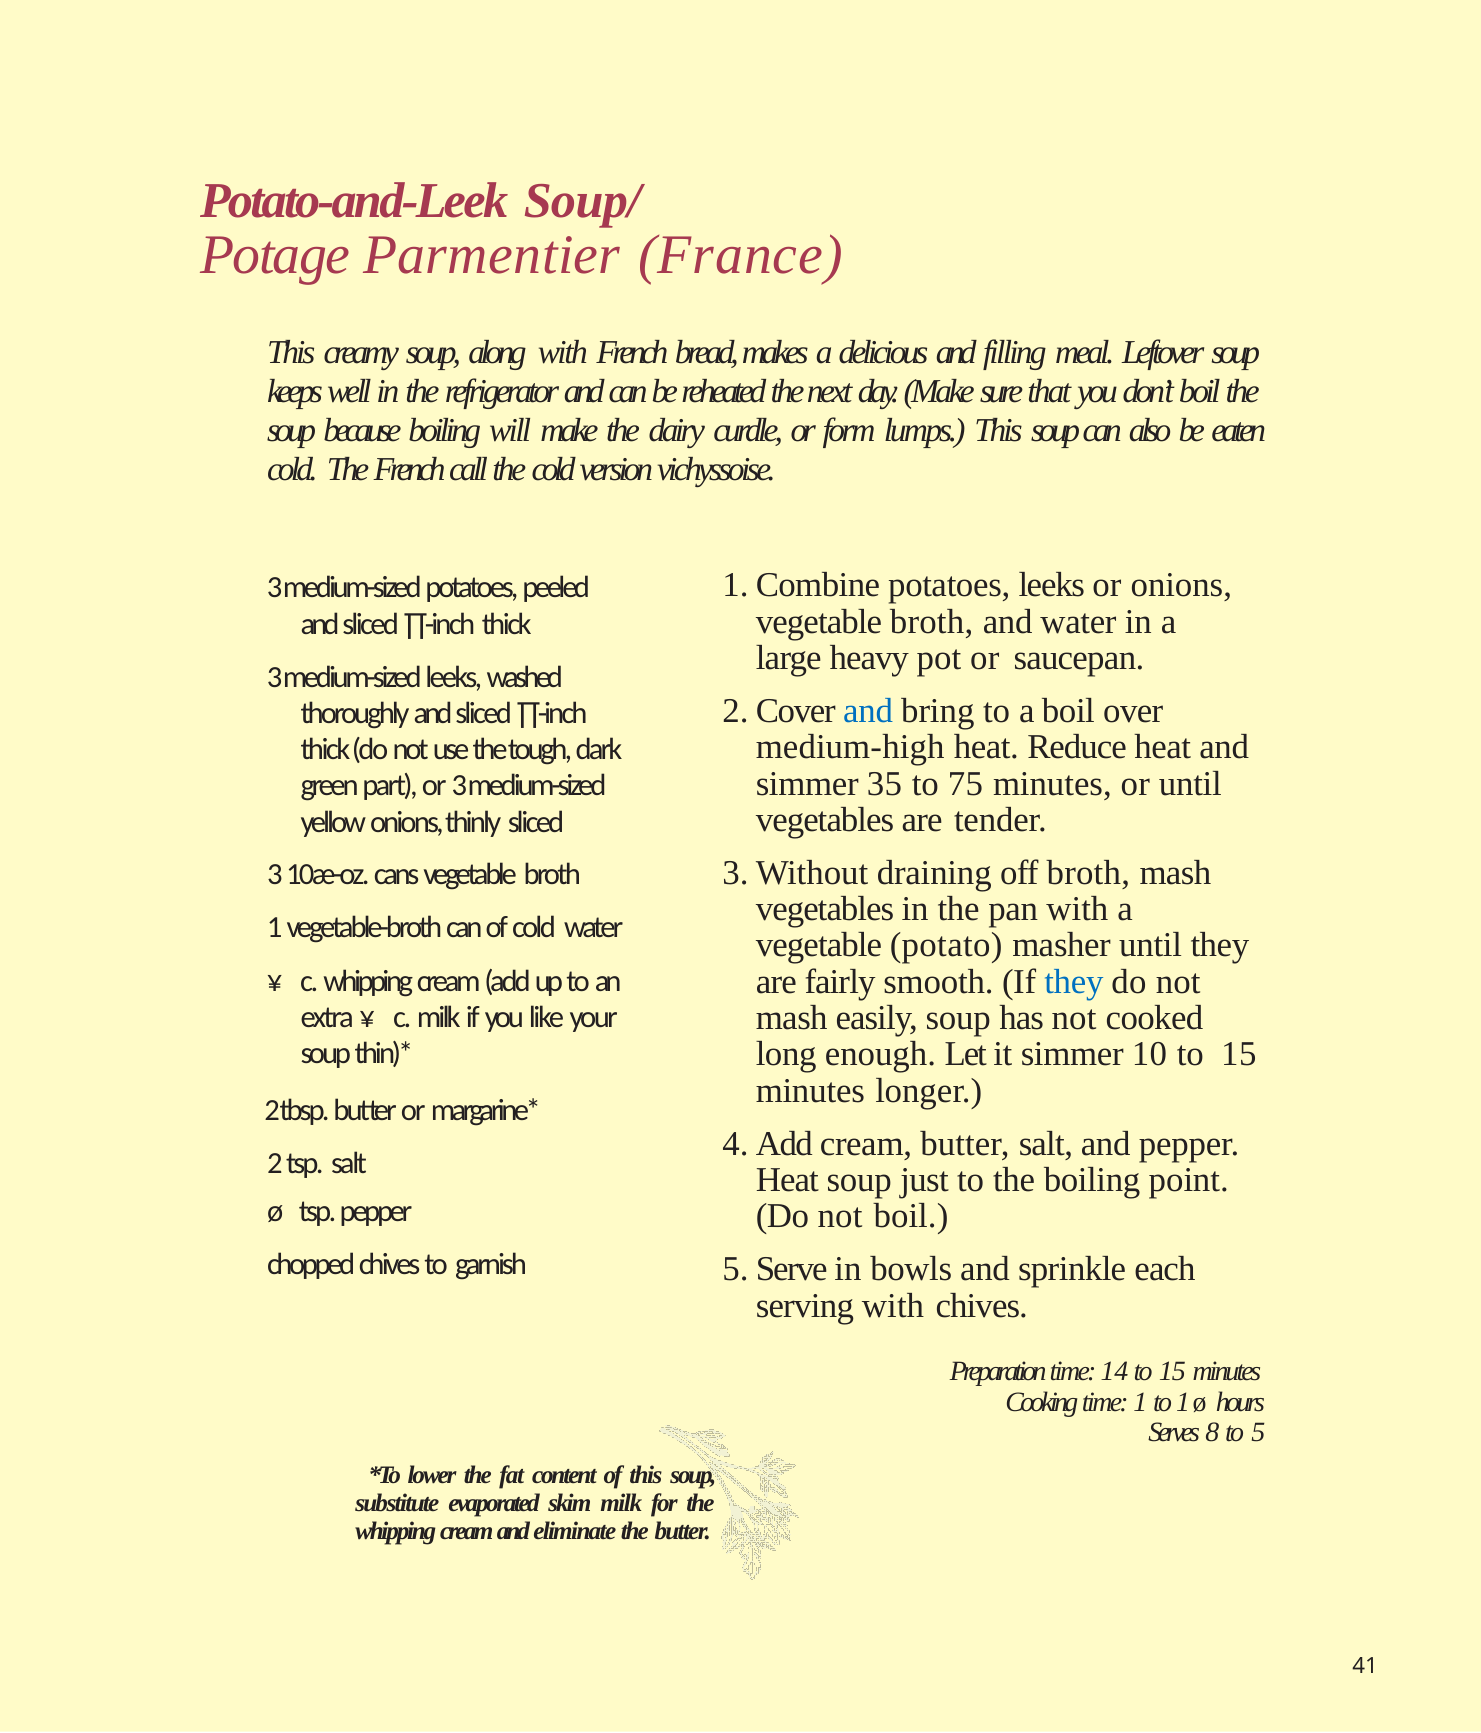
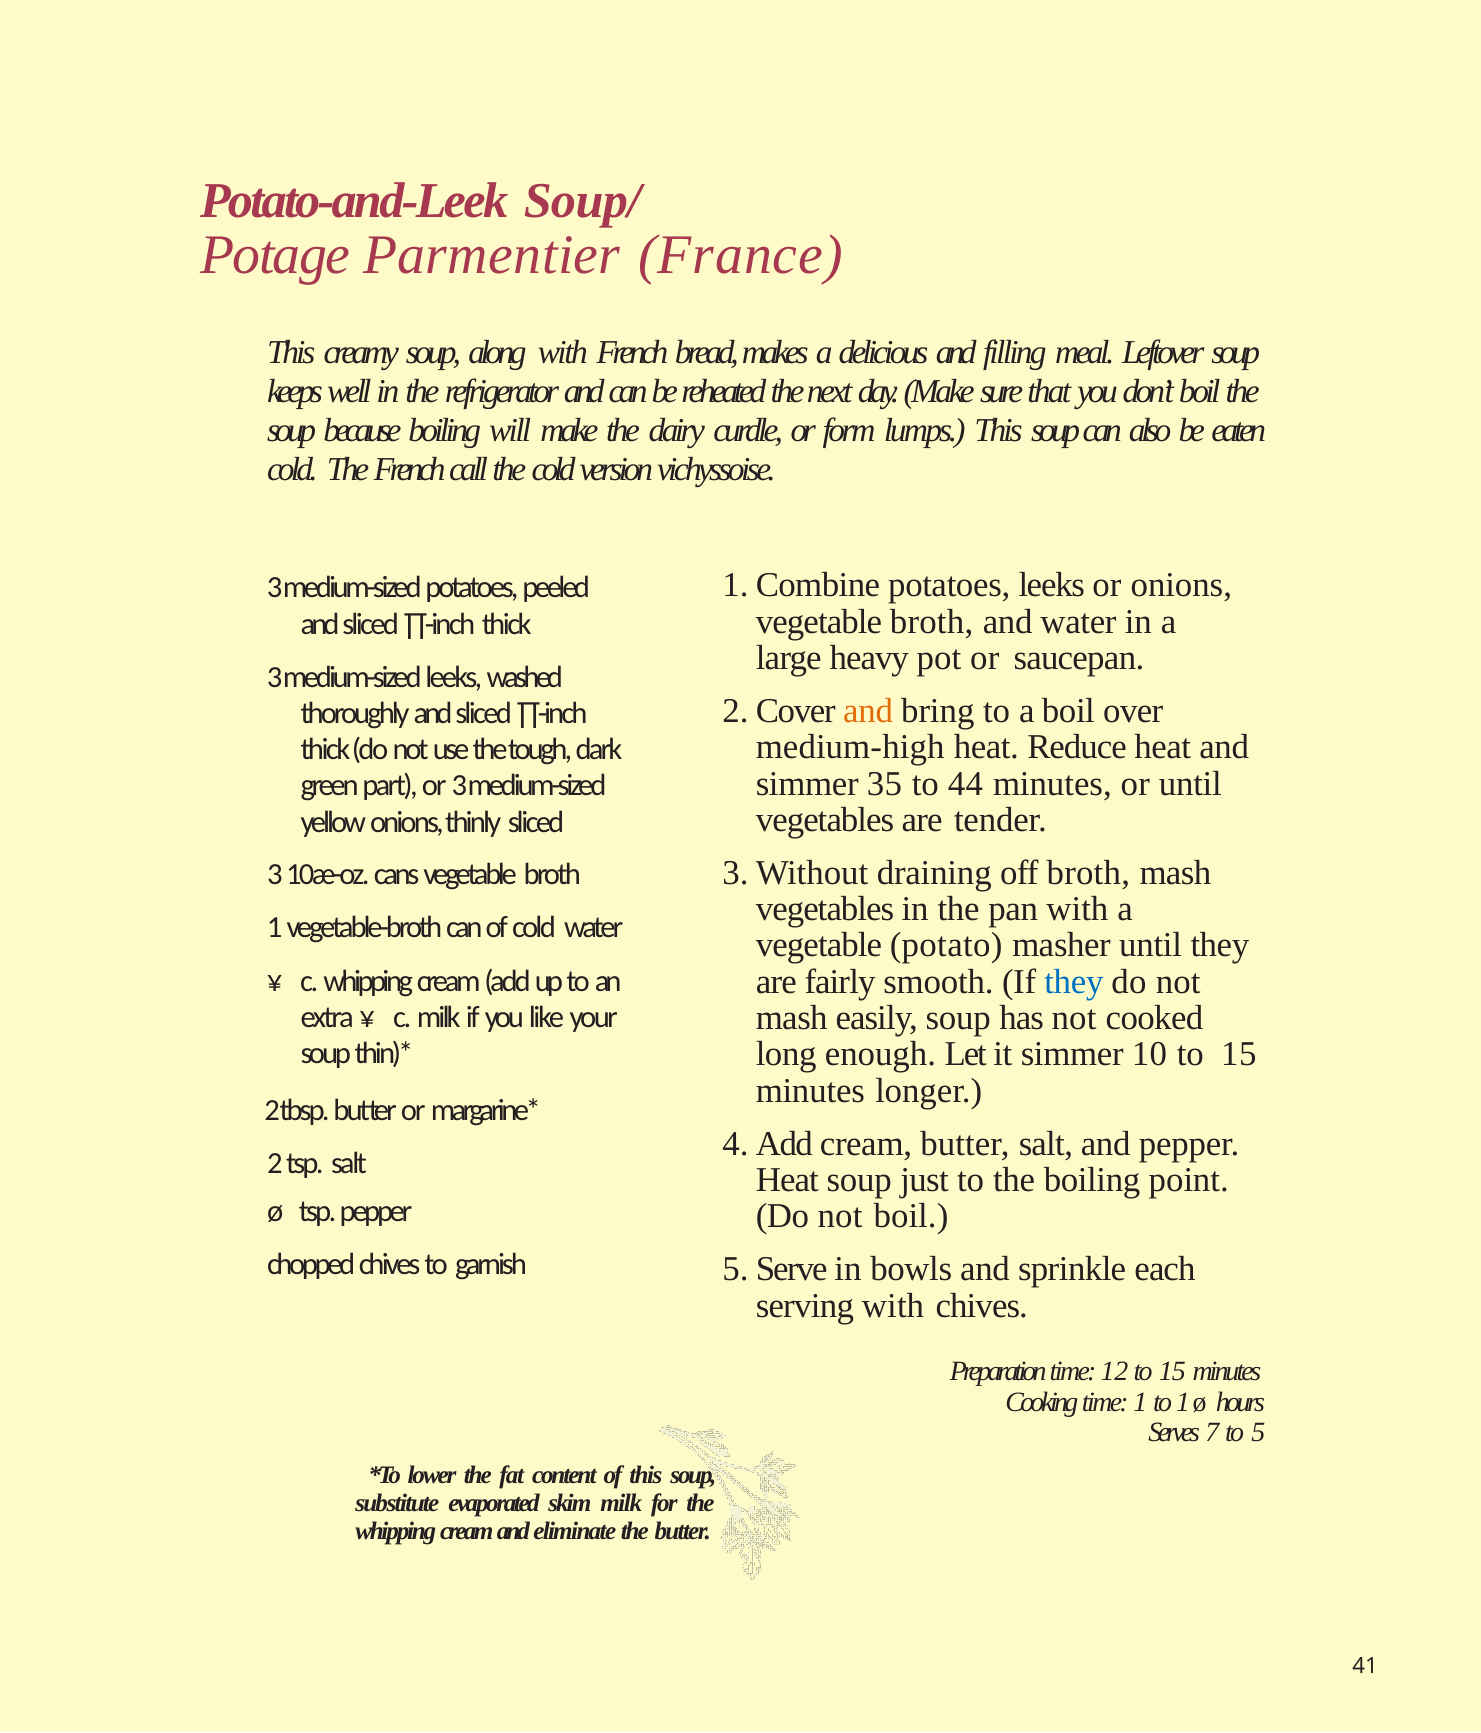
and colour: blue -> orange (868, 711)
75: 75 -> 44 (965, 784)
14: 14 -> 12 (1114, 1372)
8: 8 -> 7 (1212, 1433)
